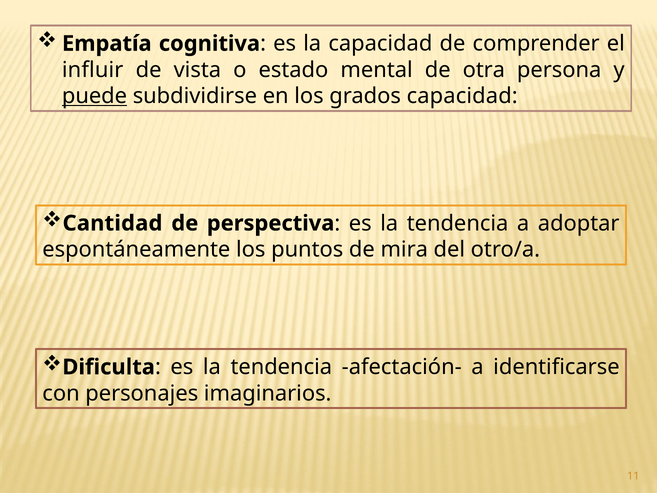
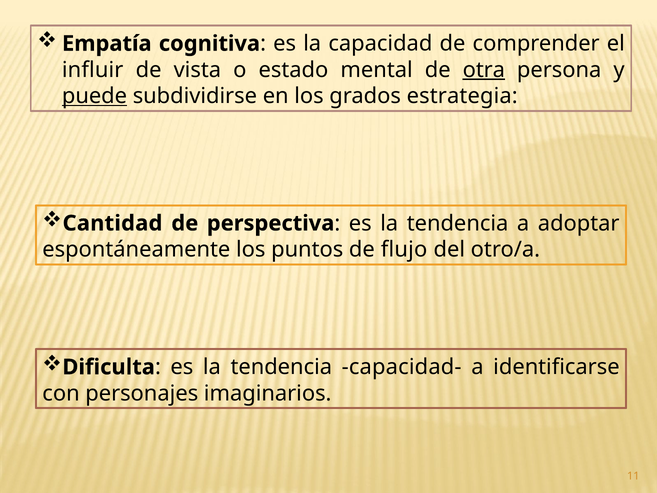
otra underline: none -> present (484, 70)
grados capacidad: capacidad -> estrategia (462, 96)
mira: mira -> flujo (404, 249)
afectación-: afectación- -> capacidad- (402, 367)
